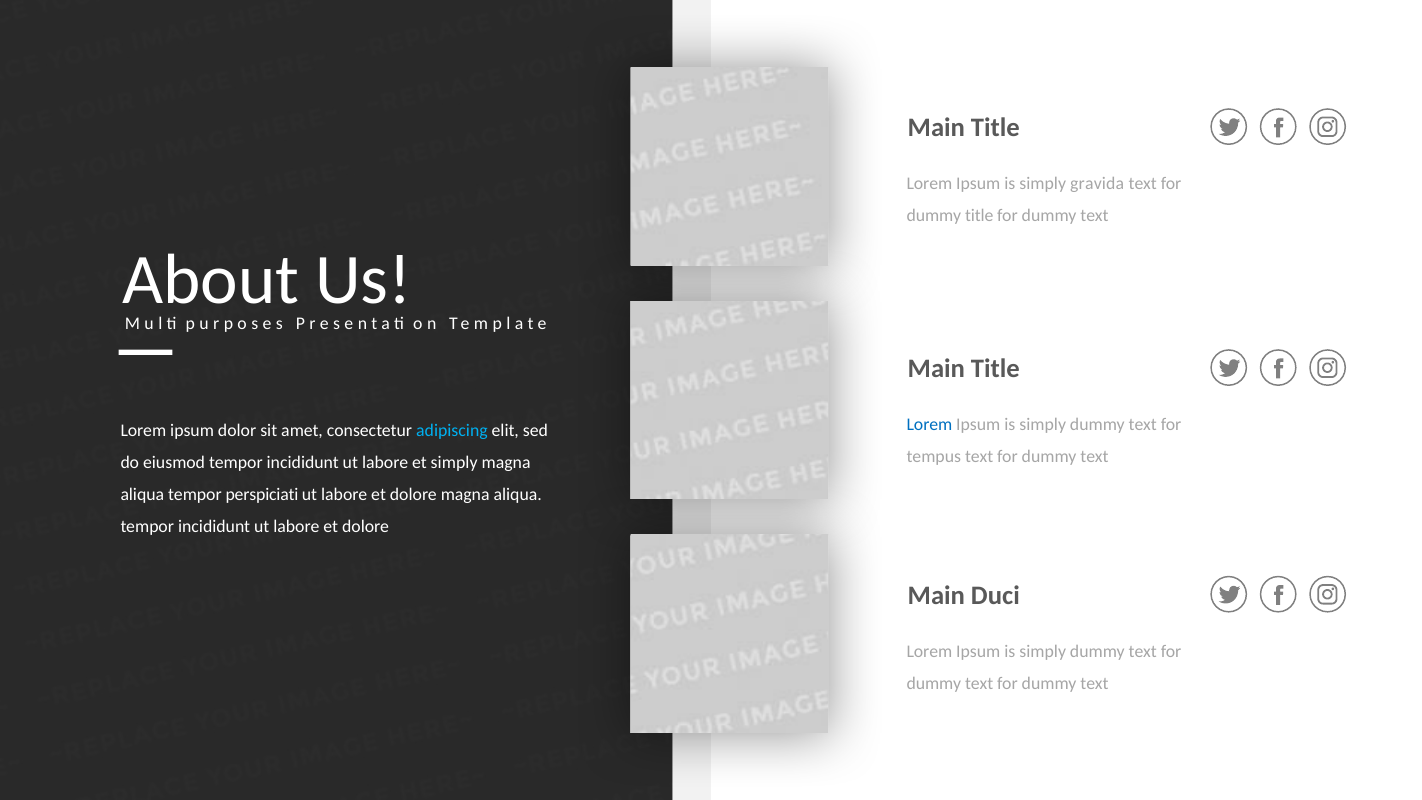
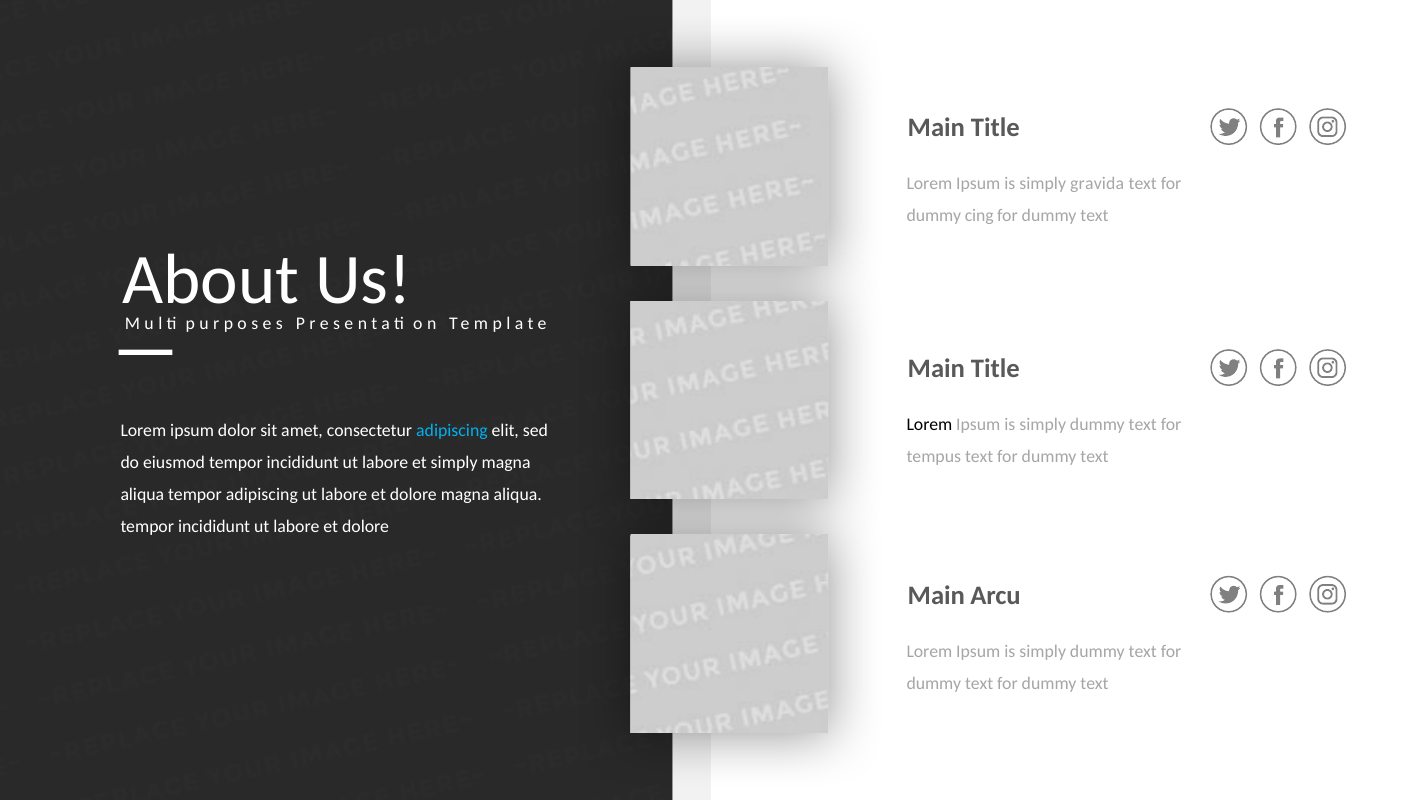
dummy title: title -> cing (979, 216)
Lorem colour: blue -> black (929, 425)
tempor perspiciati: perspiciati -> adipiscing (262, 495)
Duci: Duci -> Arcu (996, 596)
